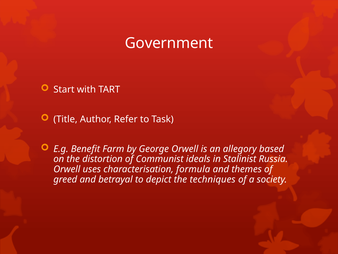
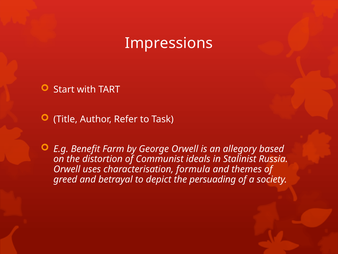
Government: Government -> Impressions (169, 43)
techniques: techniques -> persuading (213, 179)
